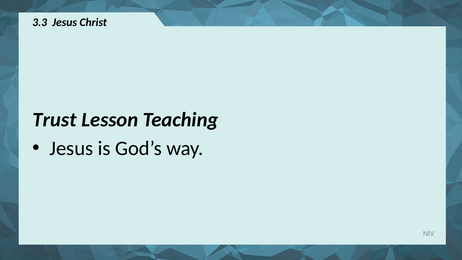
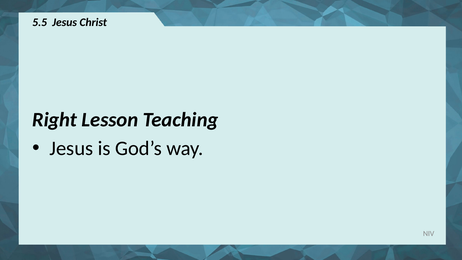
3.3: 3.3 -> 5.5 (40, 23)
Trust: Trust -> Right (55, 120)
